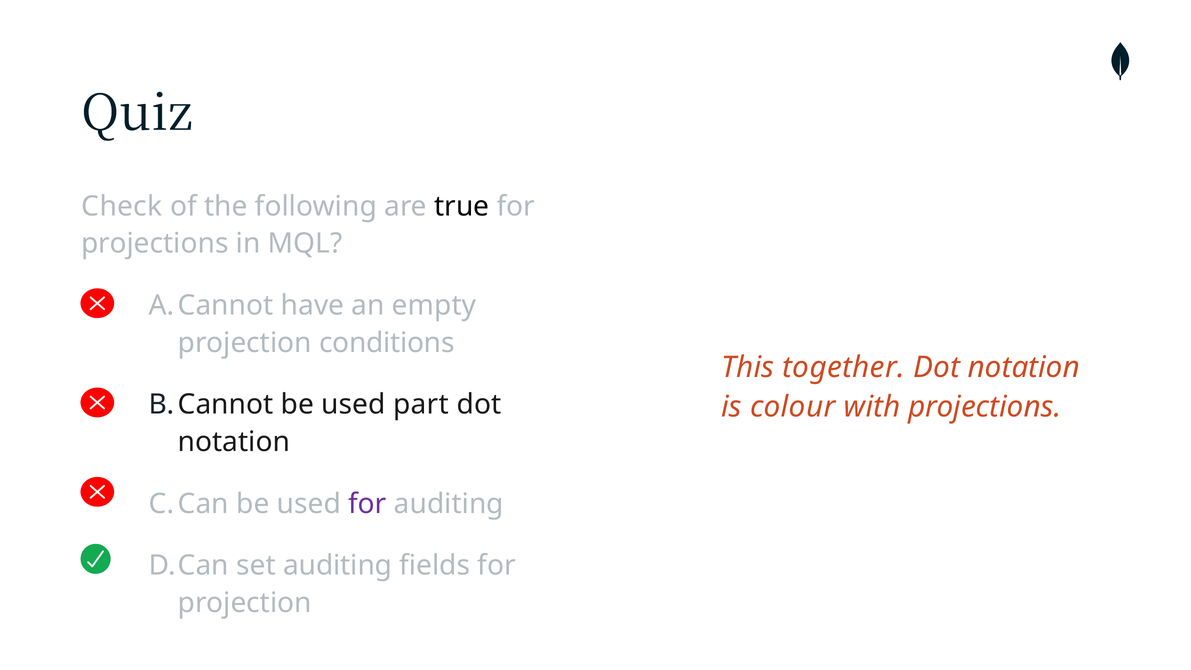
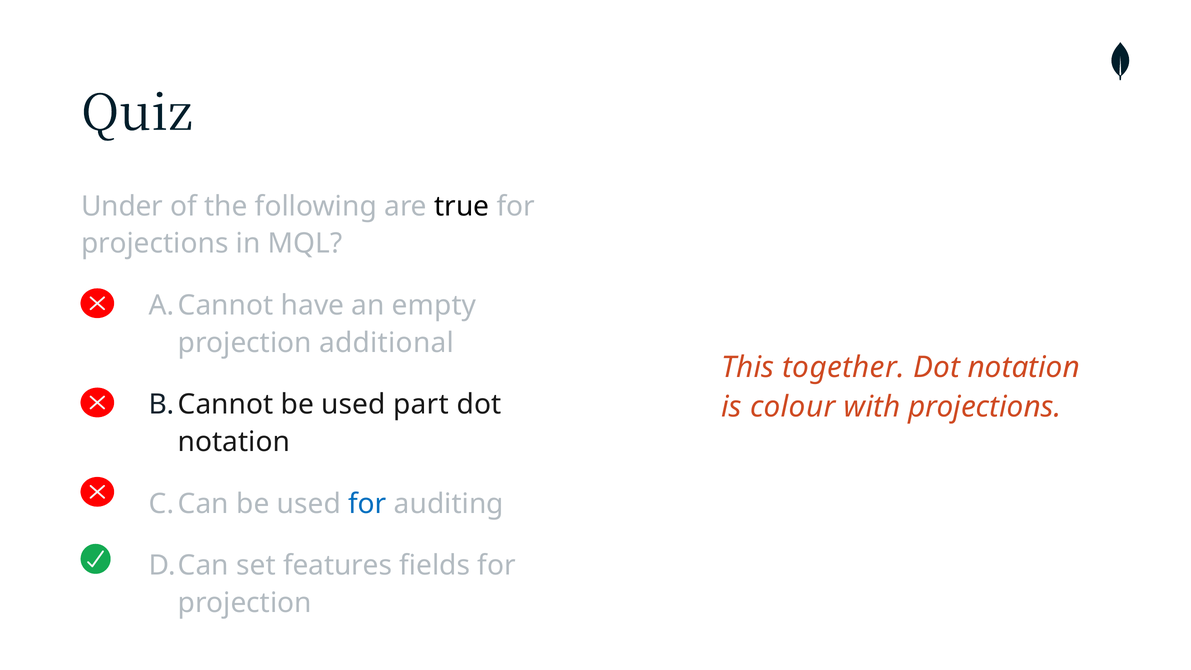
Check: Check -> Under (122, 207)
conditions: conditions -> additional (387, 343)
for colour: purple -> blue (367, 504)
set auditing: auditing -> features (338, 566)
